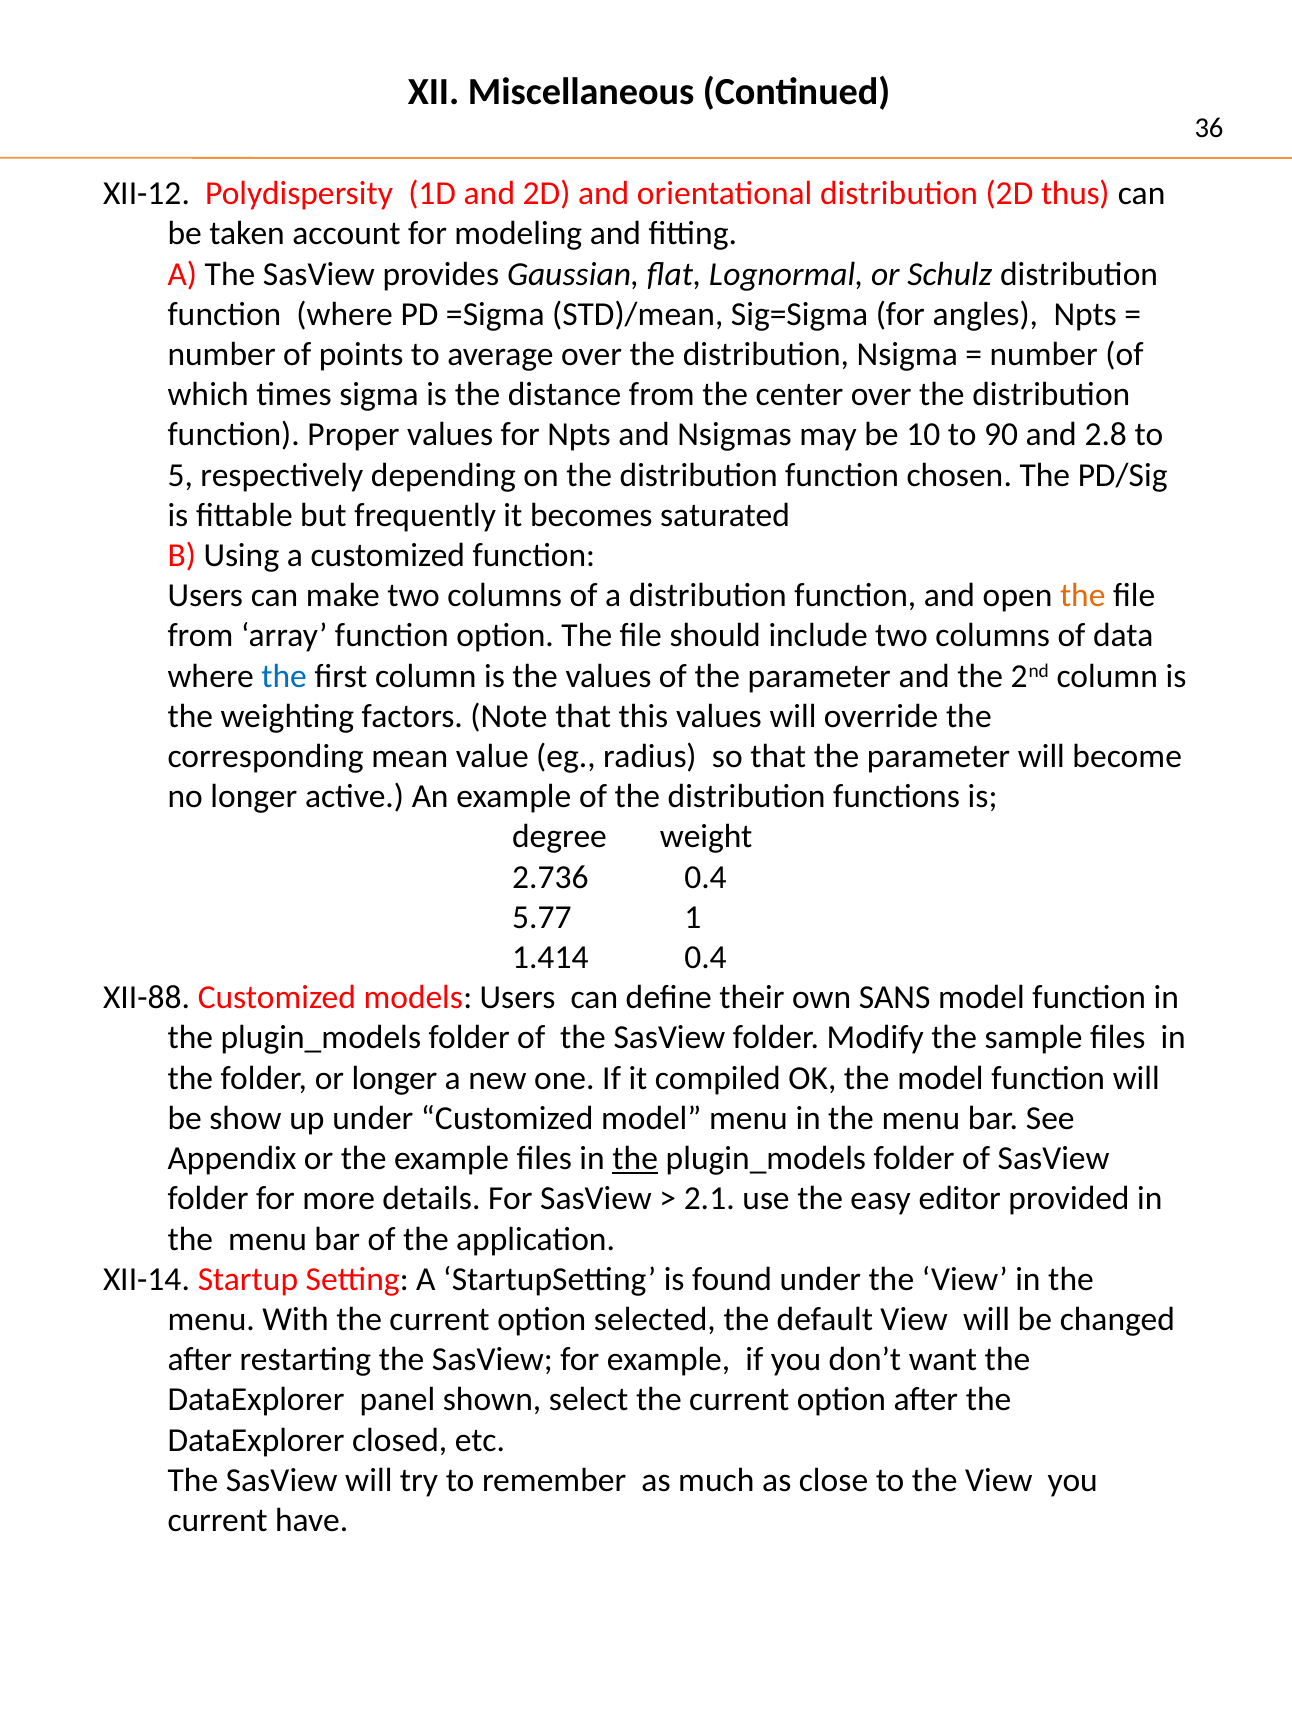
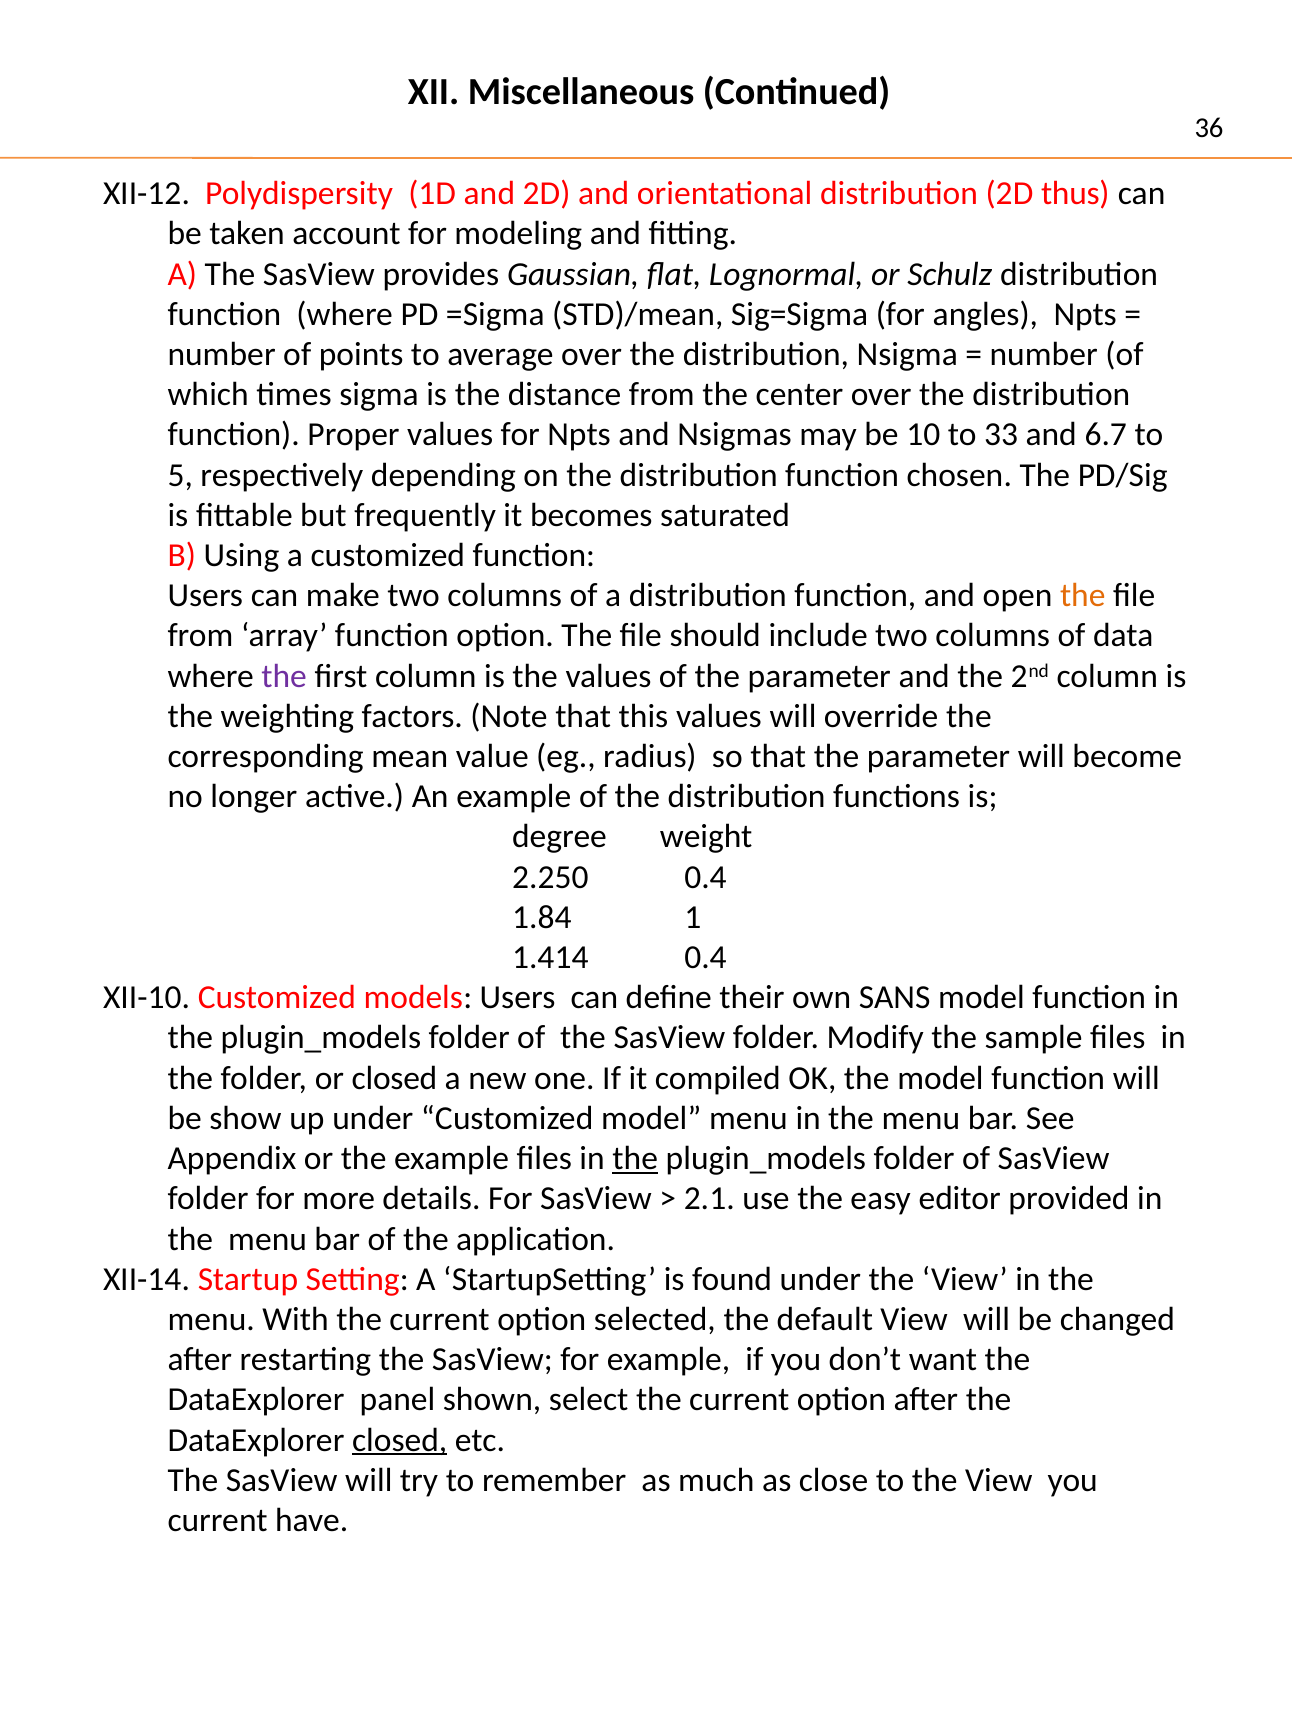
90: 90 -> 33 (1001, 435)
2.8: 2.8 -> 6.7 (1106, 435)
the colour: blue -> purple (284, 676)
2.736: 2.736 -> 2.250 (550, 877)
5.77: 5.77 -> 1.84 (542, 918)
XII-88: XII-88 -> XII-10 (147, 998)
or longer: longer -> closed (394, 1079)
closed underline: none -> present (400, 1441)
